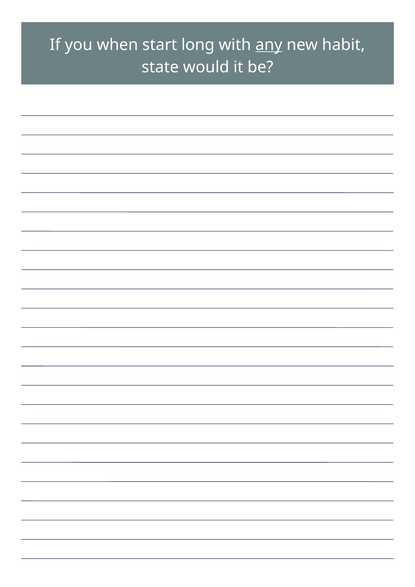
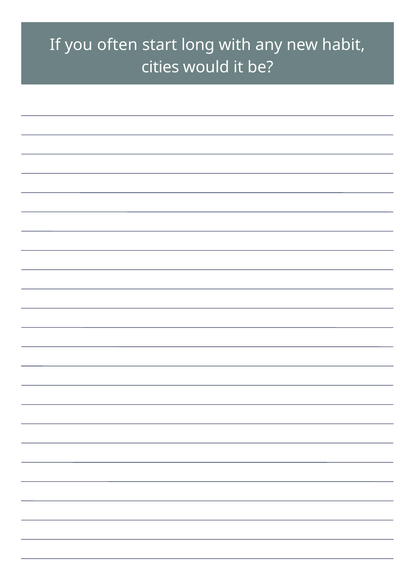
when: when -> often (117, 45)
any underline: present -> none (269, 45)
state: state -> cities (160, 67)
